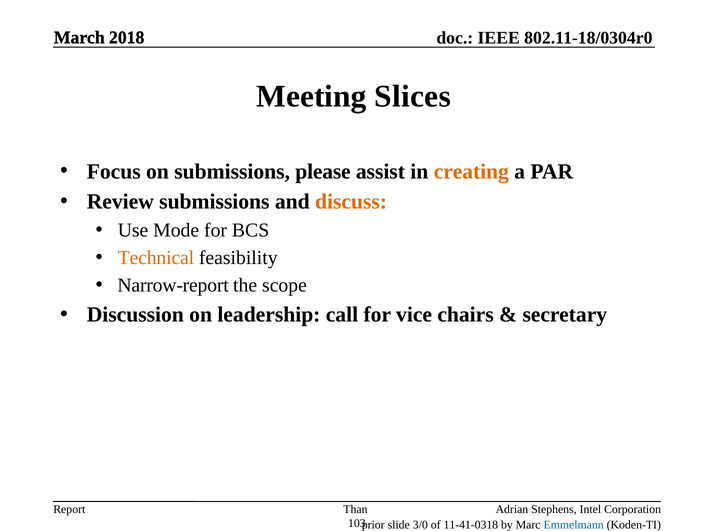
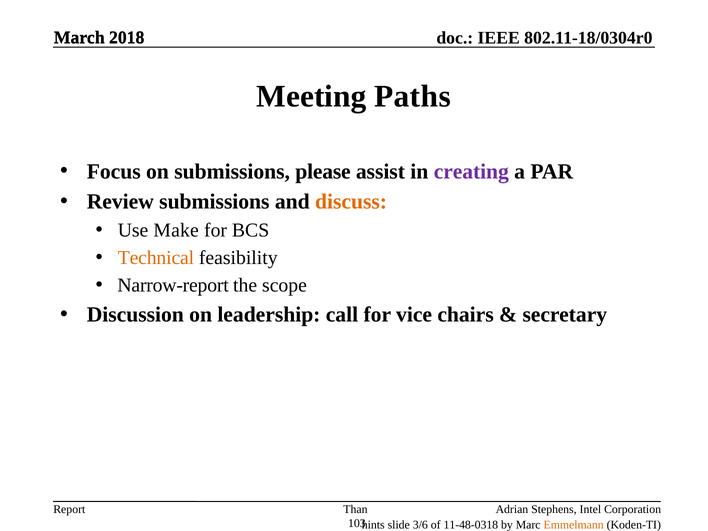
Slices: Slices -> Paths (413, 97)
creating colour: orange -> purple (471, 171)
Mode: Mode -> Make (176, 230)
prior: prior -> hints (373, 525)
3/0: 3/0 -> 3/6 (420, 525)
11-41-0318: 11-41-0318 -> 11-48-0318 (471, 525)
Emmelmann colour: blue -> orange (574, 525)
